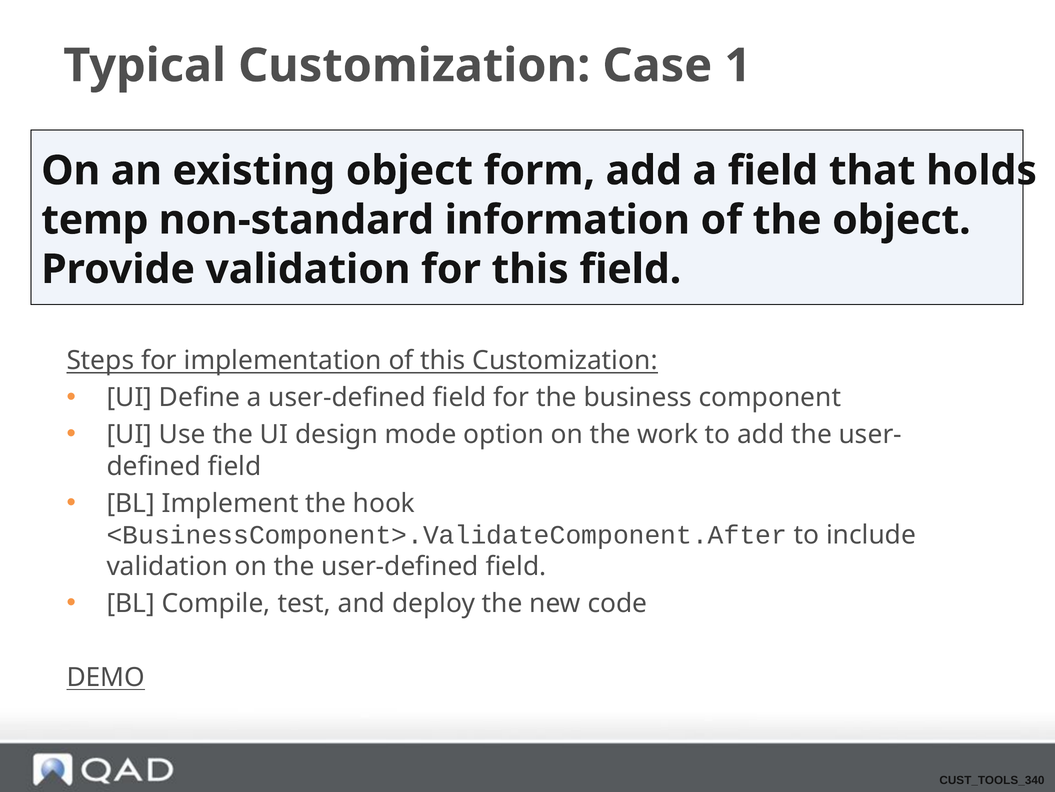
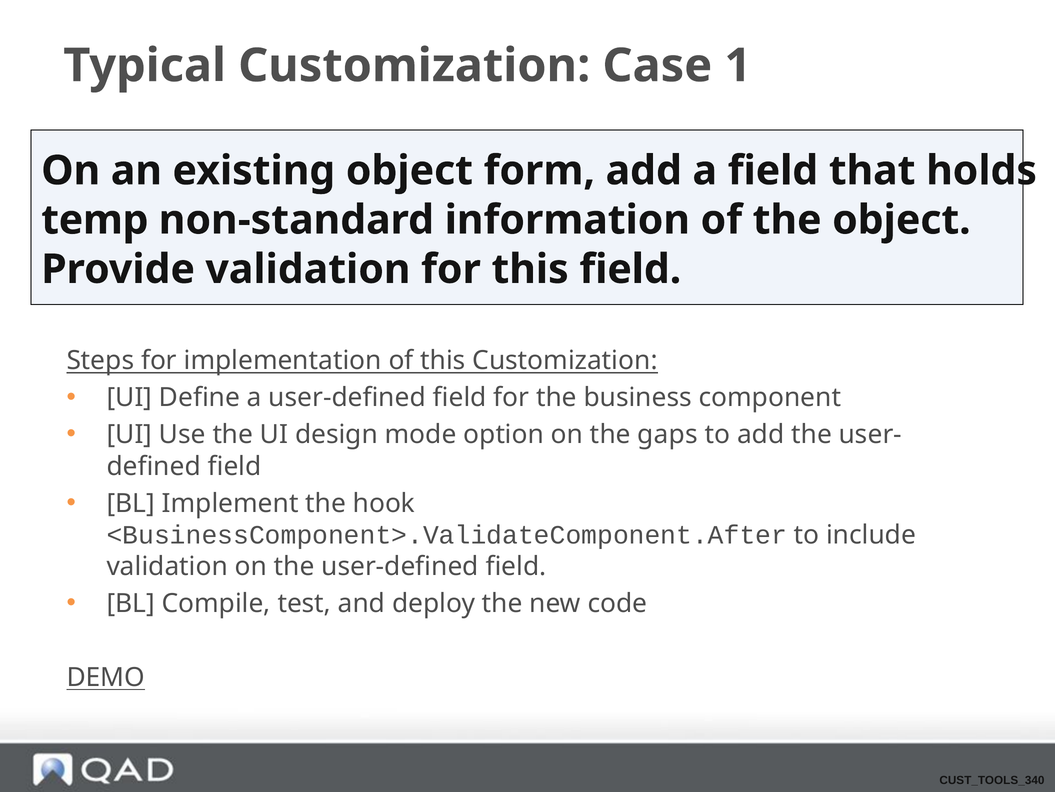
work: work -> gaps (668, 434)
